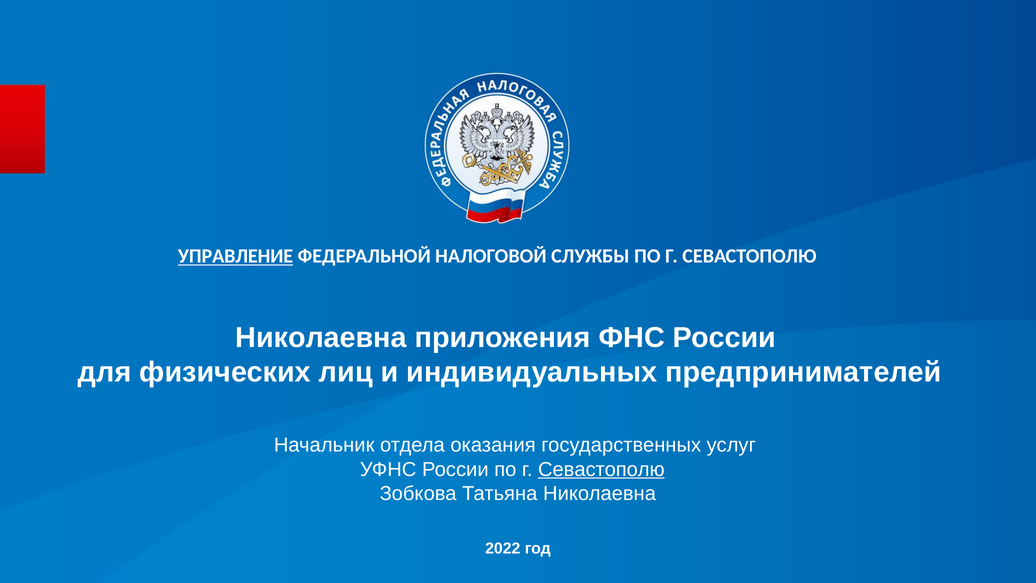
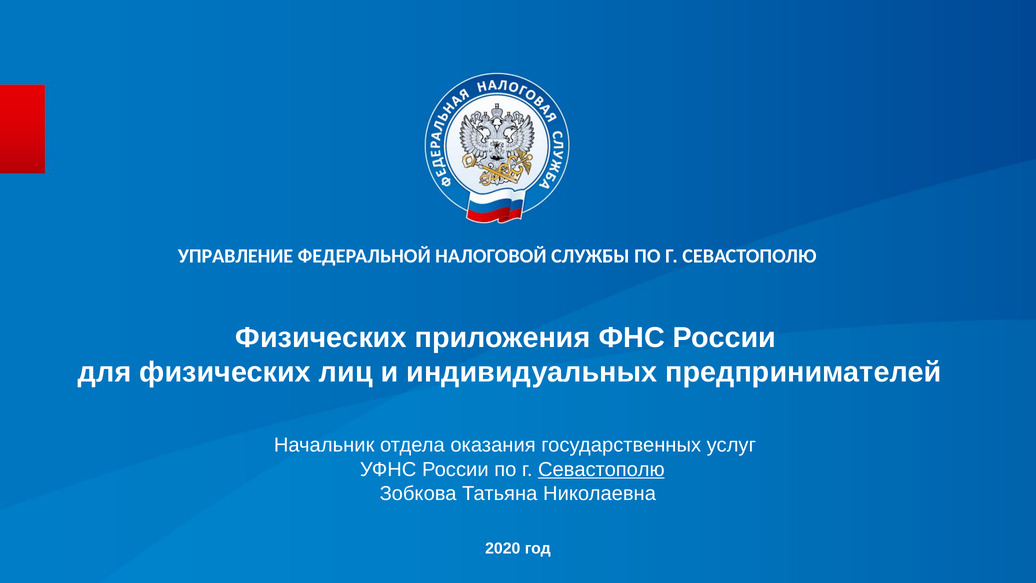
УПРАВЛЕНИЕ underline: present -> none (236, 256)
Николаевна: Николаевна -> Физических (321, 338)
2022: 2022 -> 2020 (503, 548)
